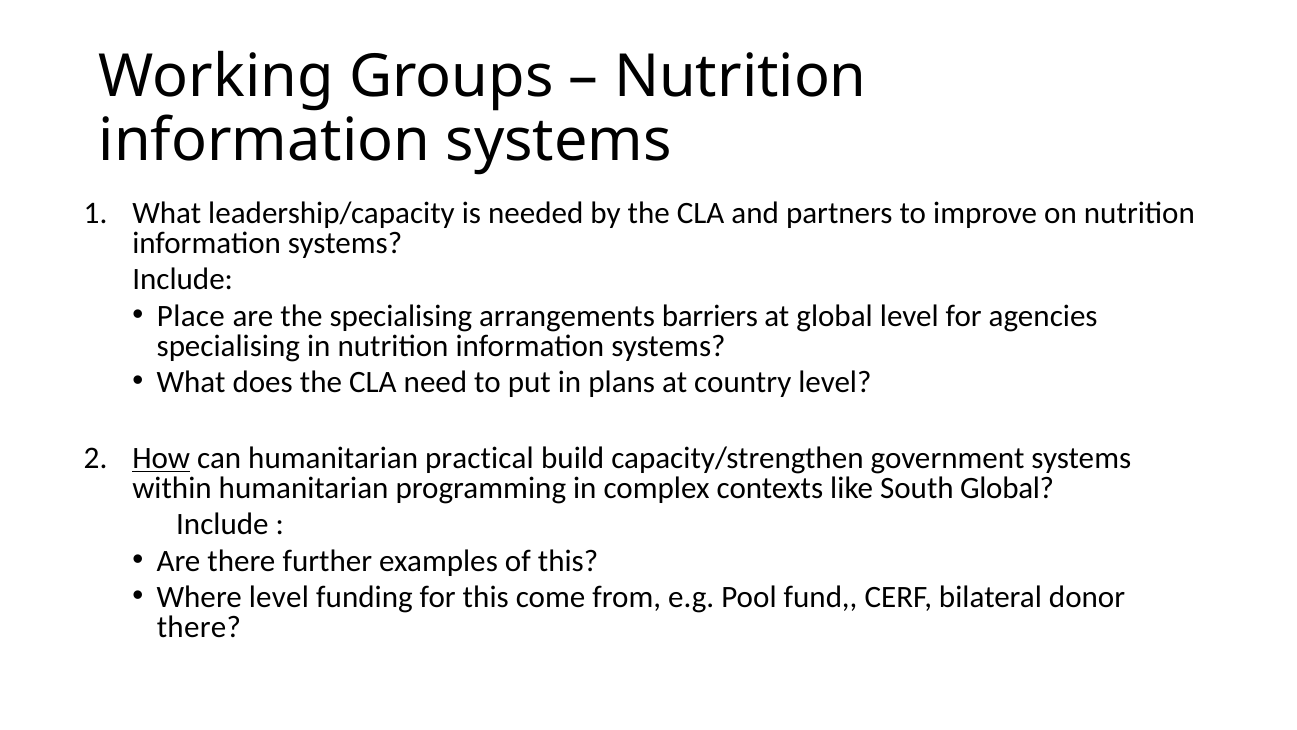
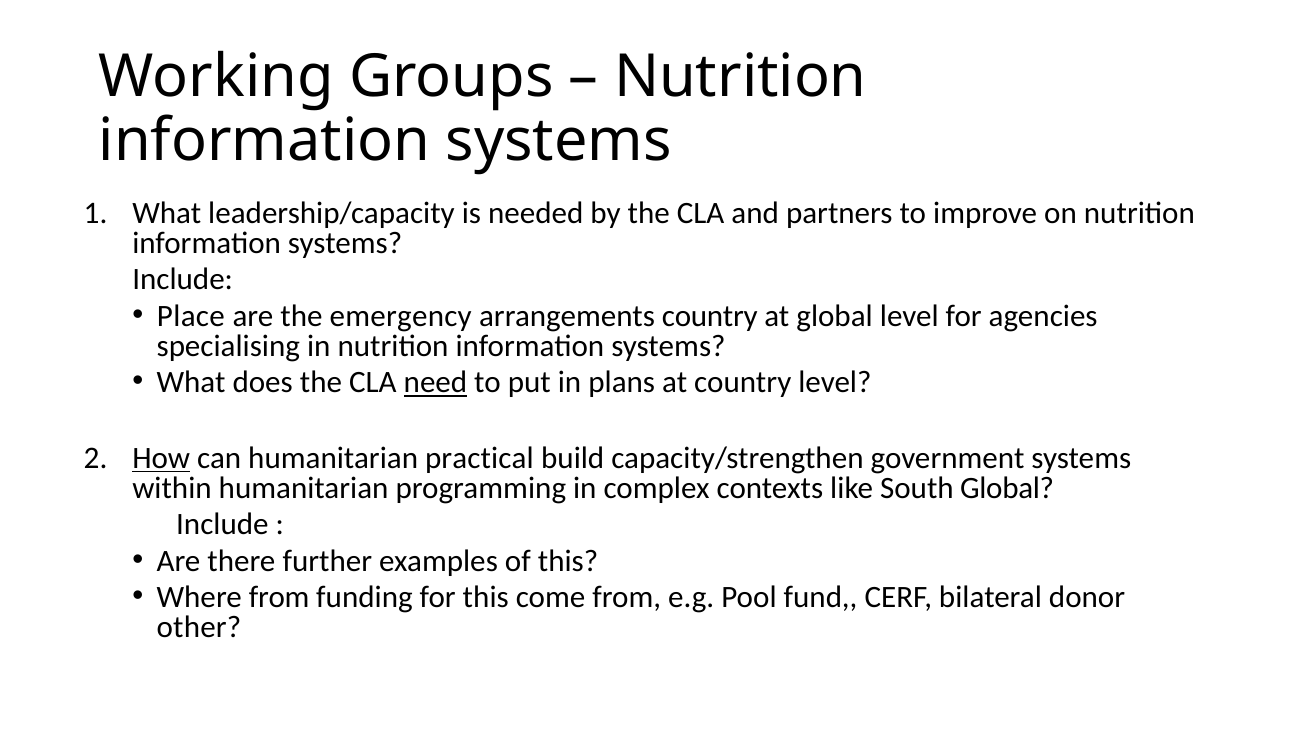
the specialising: specialising -> emergency (401, 316)
arrangements barriers: barriers -> country (710, 316)
need underline: none -> present (435, 382)
Where level: level -> from (279, 597)
there: there -> other (199, 627)
